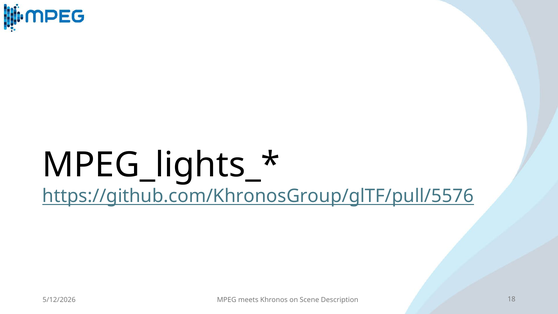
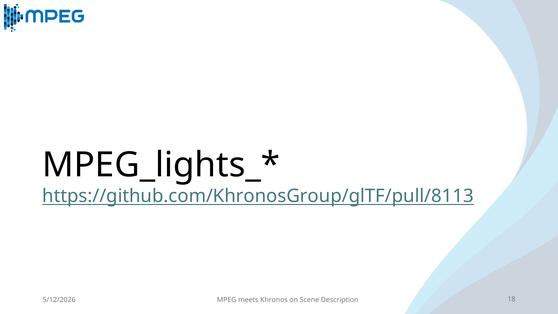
https://github.com/KhronosGroup/glTF/pull/5576: https://github.com/KhronosGroup/glTF/pull/5576 -> https://github.com/KhronosGroup/glTF/pull/8113 (258, 196)
